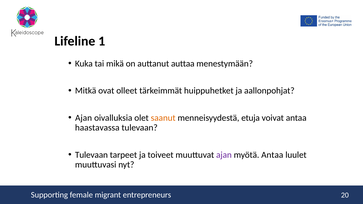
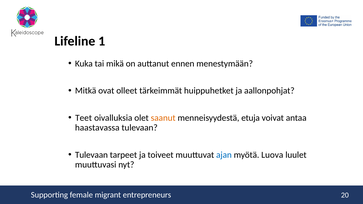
auttaa: auttaa -> ennen (183, 64)
Ajan: Ajan -> Teet (84, 118)
ajan colour: purple -> blue (224, 155)
myötä Antaa: Antaa -> Luova (272, 155)
